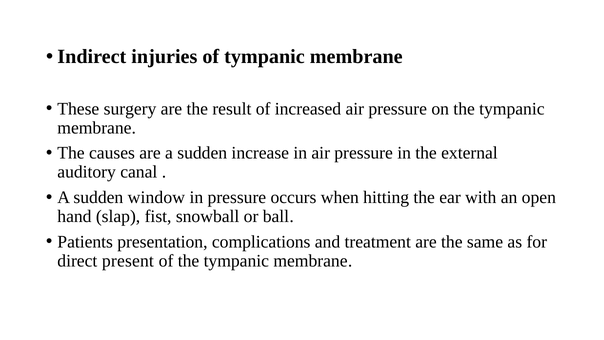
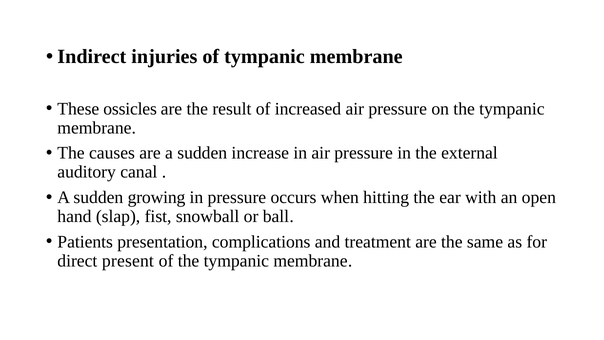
surgery: surgery -> ossicles (130, 109)
window: window -> growing (156, 197)
